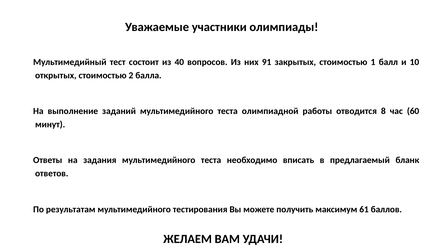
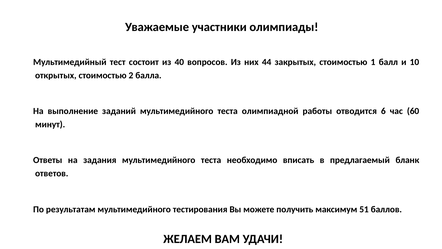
91: 91 -> 44 (267, 62)
8: 8 -> 6 (383, 111)
61: 61 -> 51 (364, 209)
